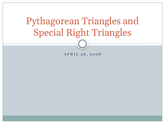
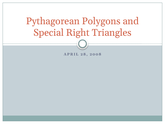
Pythagorean Triangles: Triangles -> Polygons (101, 21)
